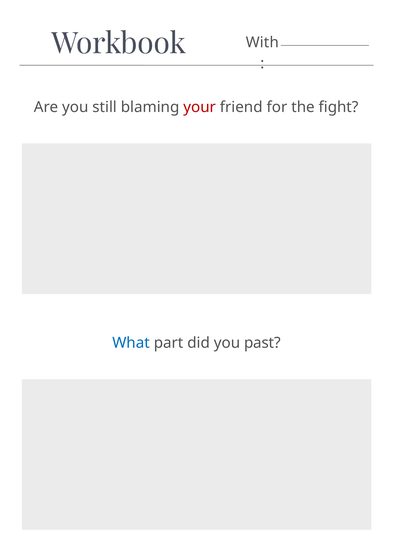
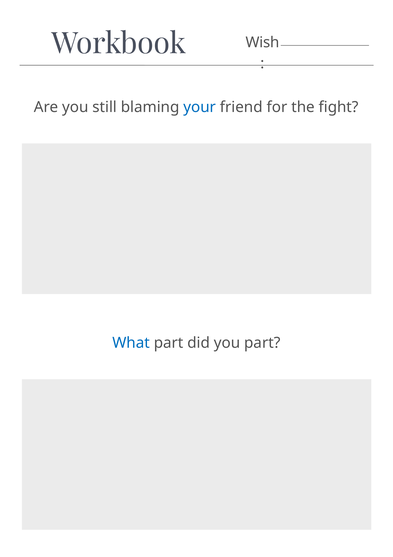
With: With -> Wish (262, 42)
your colour: red -> blue (200, 107)
you past: past -> part (262, 342)
